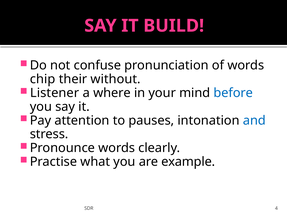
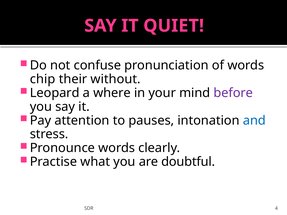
BUILD: BUILD -> QUIET (174, 26)
Listener: Listener -> Leopard (55, 93)
before colour: blue -> purple (233, 93)
example: example -> doubtful (188, 162)
